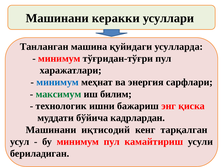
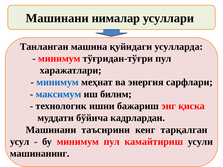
керакки: керакки -> нималар (116, 18)
максимум colour: green -> blue (58, 94)
иқтисодий: иқтисодий -> таъсирини (106, 130)
бериладиган: бериладиган -> машинанинг (40, 154)
